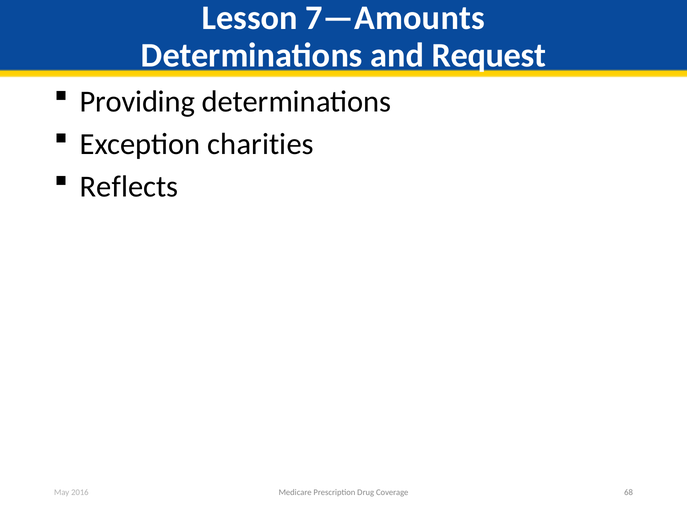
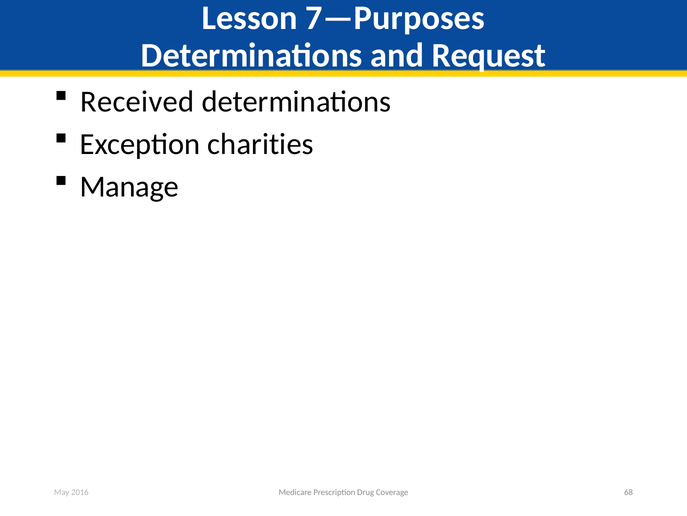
7—Amounts: 7—Amounts -> 7—Purposes (395, 18)
Providing: Providing -> Received (137, 102)
Reflects: Reflects -> Manage (129, 186)
